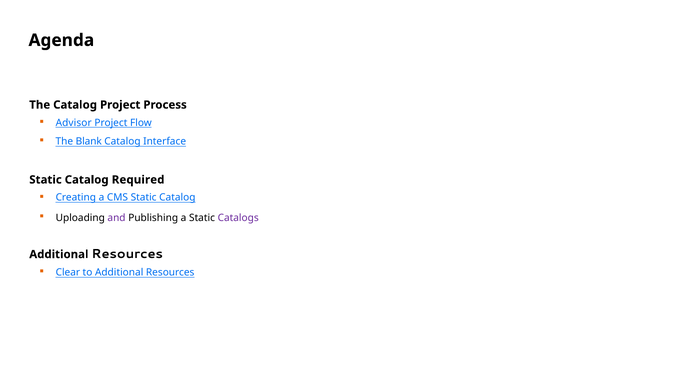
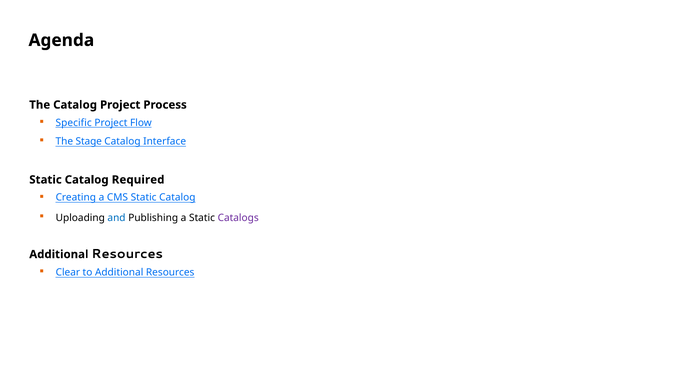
Advisor: Advisor -> Specific (74, 123)
Blank: Blank -> Stage (89, 141)
and colour: purple -> blue (117, 218)
